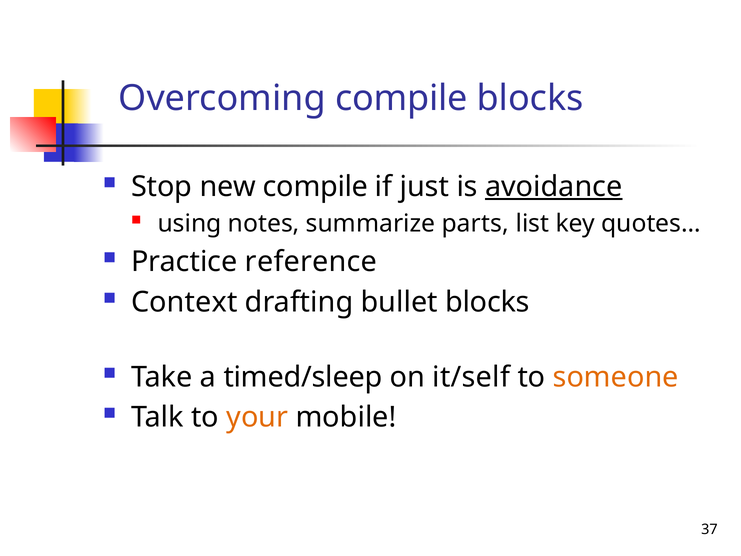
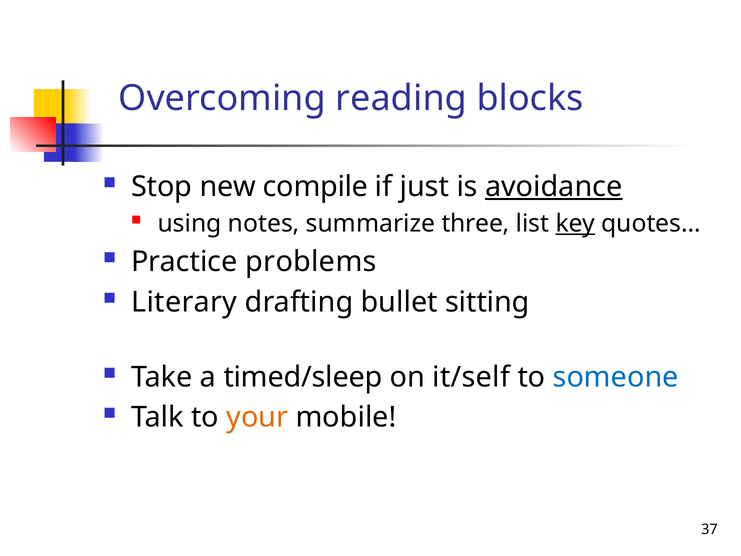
Overcoming compile: compile -> reading (401, 98)
parts: parts -> three (476, 223)
key underline: none -> present (575, 223)
reference: reference -> problems (311, 261)
Context: Context -> Literary (184, 302)
bullet blocks: blocks -> sitting (487, 302)
someone colour: orange -> blue (616, 377)
